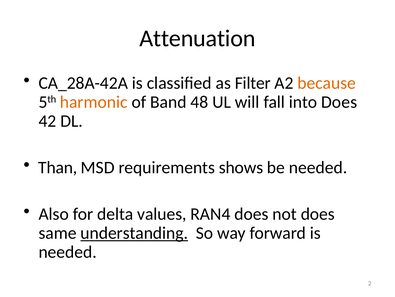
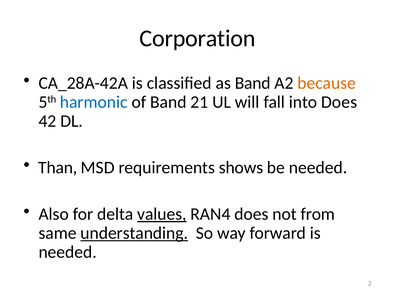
Attenuation: Attenuation -> Corporation (198, 38)
as Filter: Filter -> Band (253, 83)
harmonic colour: orange -> blue (94, 102)
48: 48 -> 21 (199, 102)
values underline: none -> present (162, 214)
not does: does -> from (318, 214)
